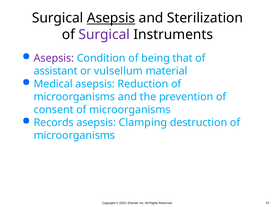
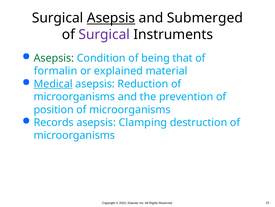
Sterilization: Sterilization -> Submerged (205, 18)
Asepsis colour: purple -> green (54, 58)
assistant: assistant -> formalin (56, 71)
vulsellum: vulsellum -> explained (118, 71)
Medical underline: none -> present (53, 84)
consent: consent -> position (54, 109)
